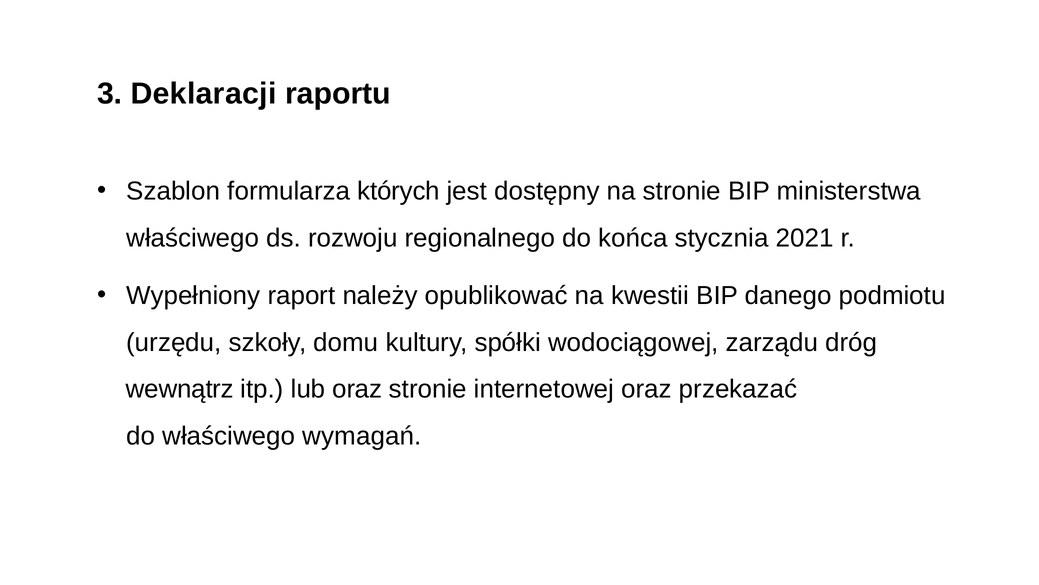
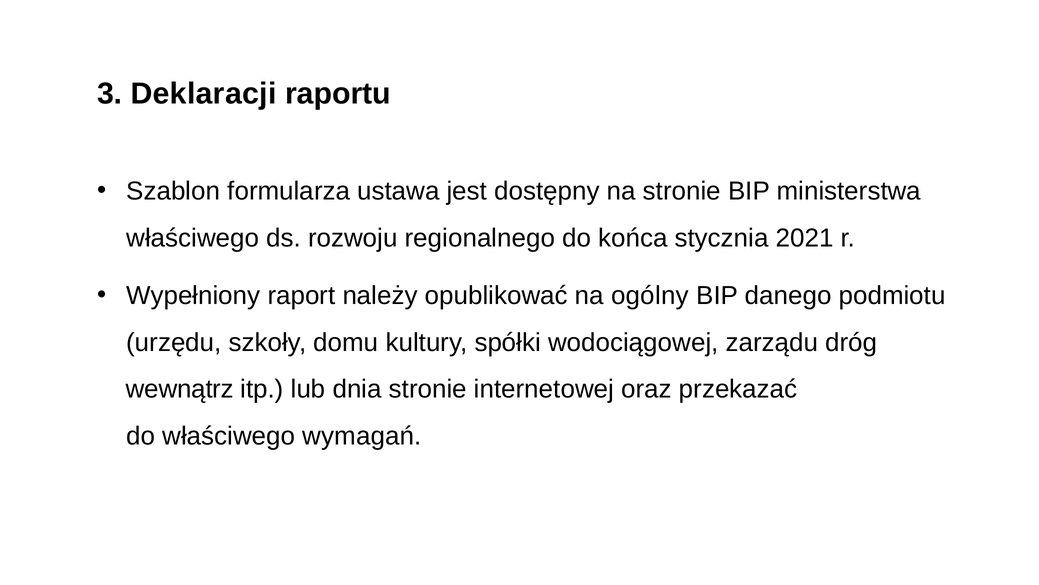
których: których -> ustawa (398, 191)
kwestii: kwestii -> ogólny (650, 295)
lub oraz: oraz -> dnia (357, 389)
